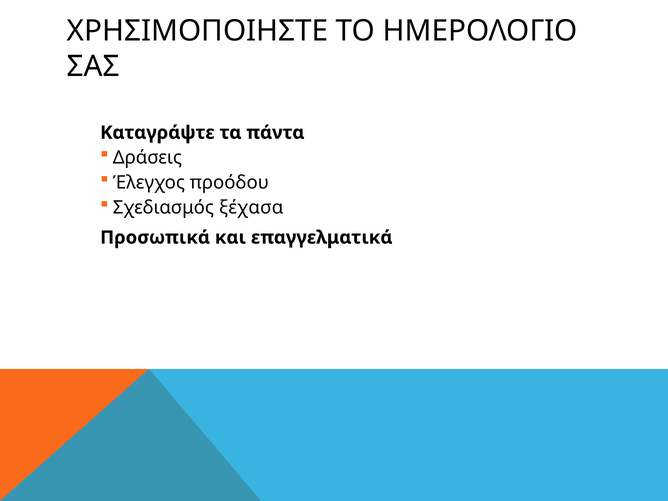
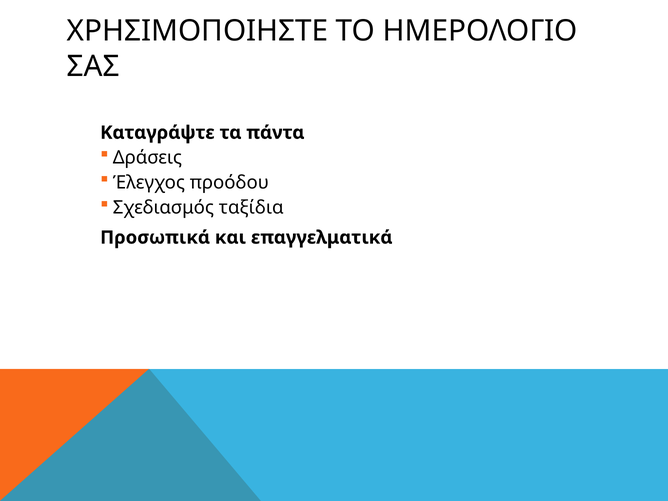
ξέχασα: ξέχασα -> ταξίδια (251, 208)
